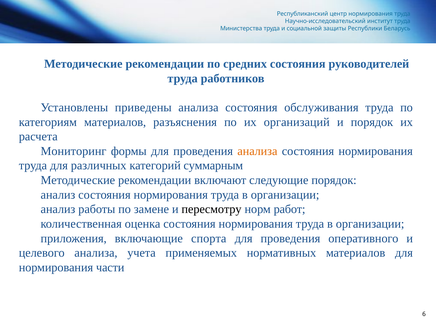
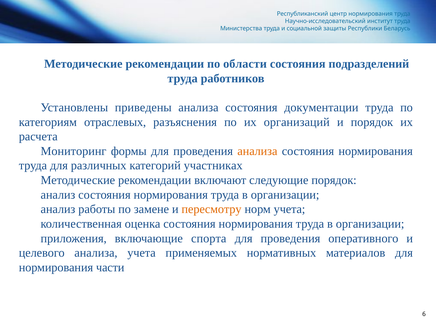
средних: средних -> области (245, 64)
руководителей: руководителей -> подразделений (369, 64)
обслуживания: обслуживания -> документации (321, 108)
категориям материалов: материалов -> отраслевых (115, 122)
суммарным: суммарным -> участниках (213, 166)
пересмотру colour: black -> orange (212, 209)
норм работ: работ -> учета (289, 209)
